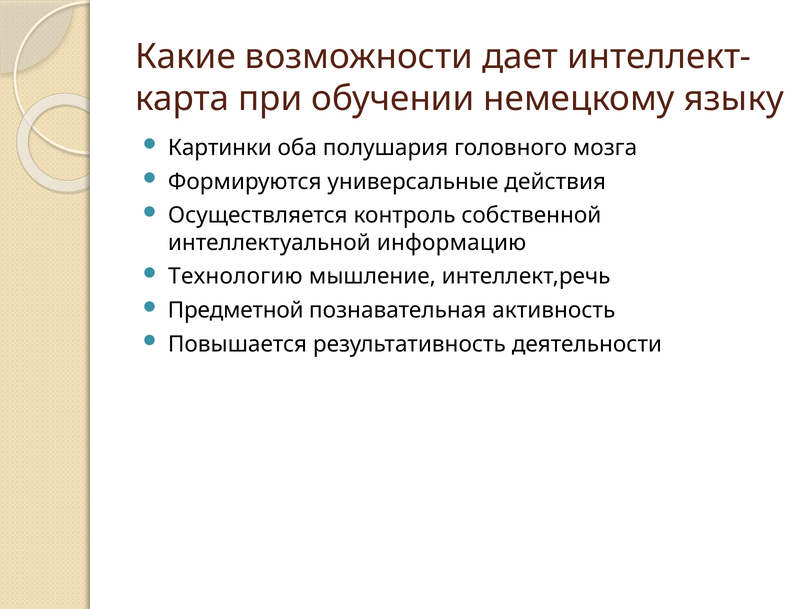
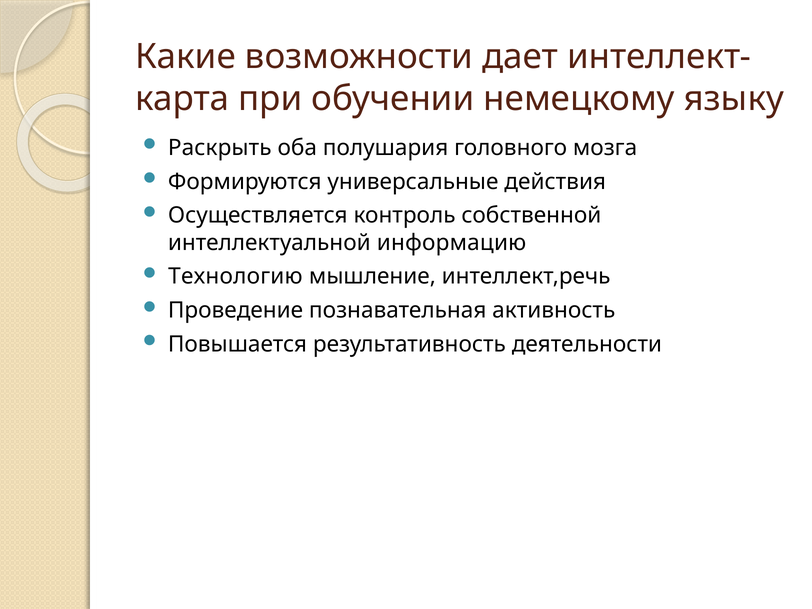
Картинки: Картинки -> Раскрыть (220, 148)
Предметной: Предметной -> Проведение (236, 310)
